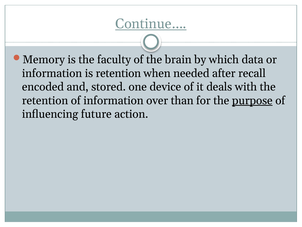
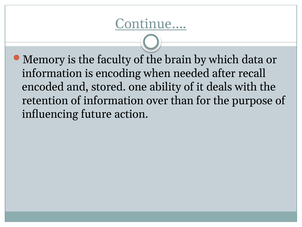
is retention: retention -> encoding (118, 73)
device: device -> ability (165, 87)
purpose underline: present -> none (252, 100)
